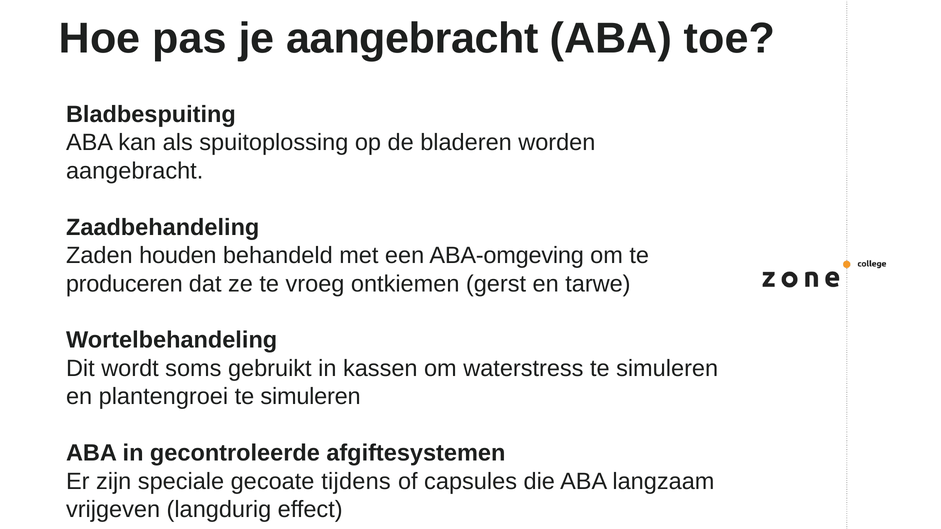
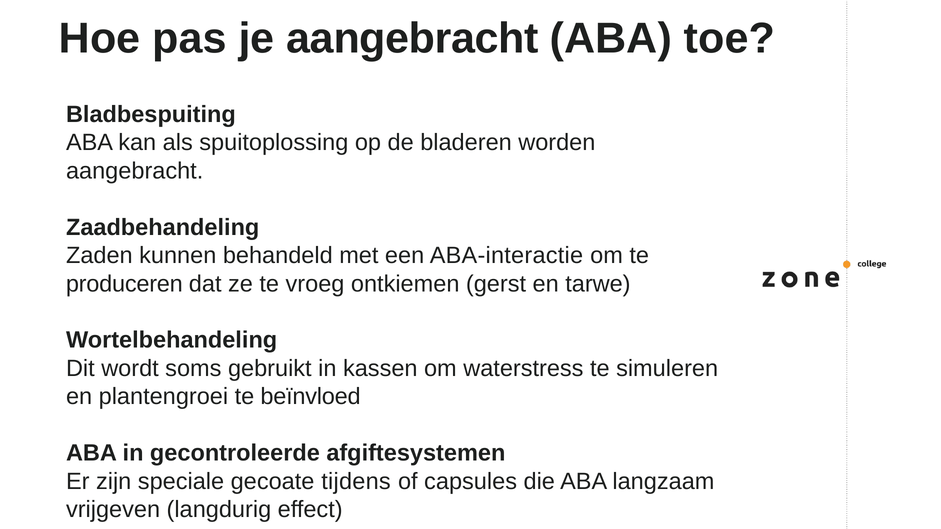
houden: houden -> kunnen (178, 256)
ABA-omgeving: ABA-omgeving -> ABA-interactie (506, 256)
plantengroei te simuleren: simuleren -> beïnvloed (311, 397)
